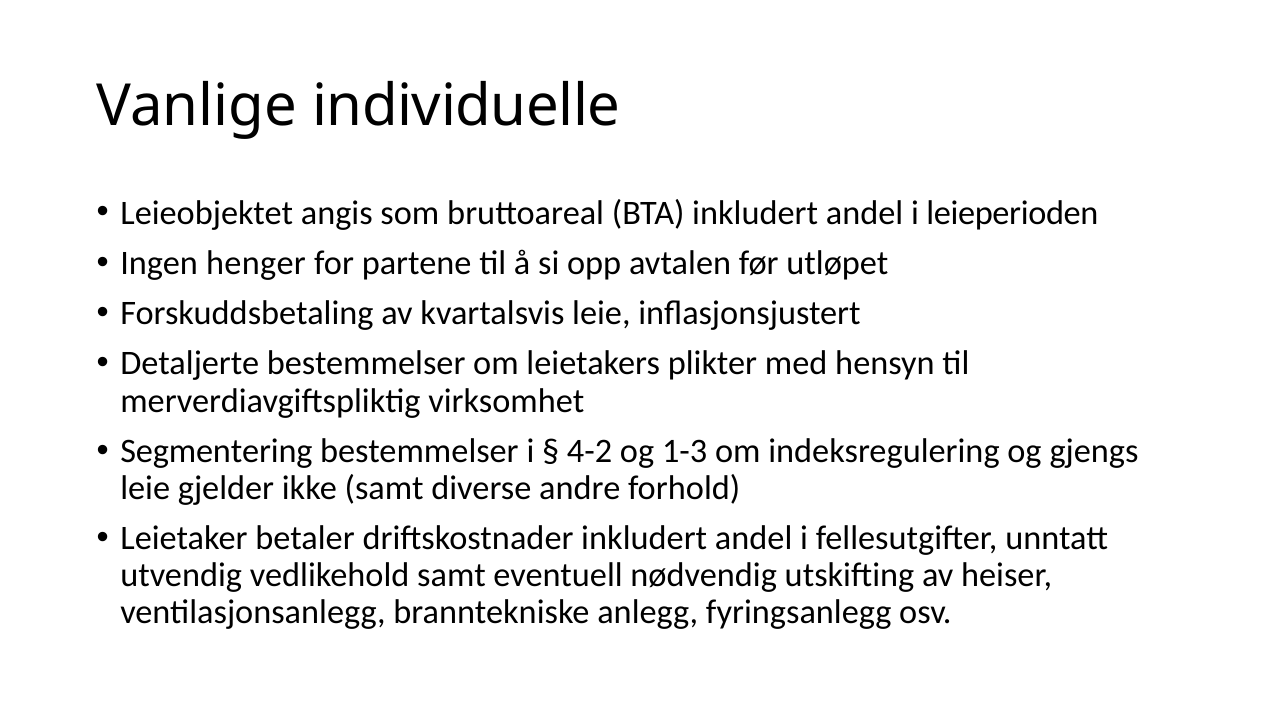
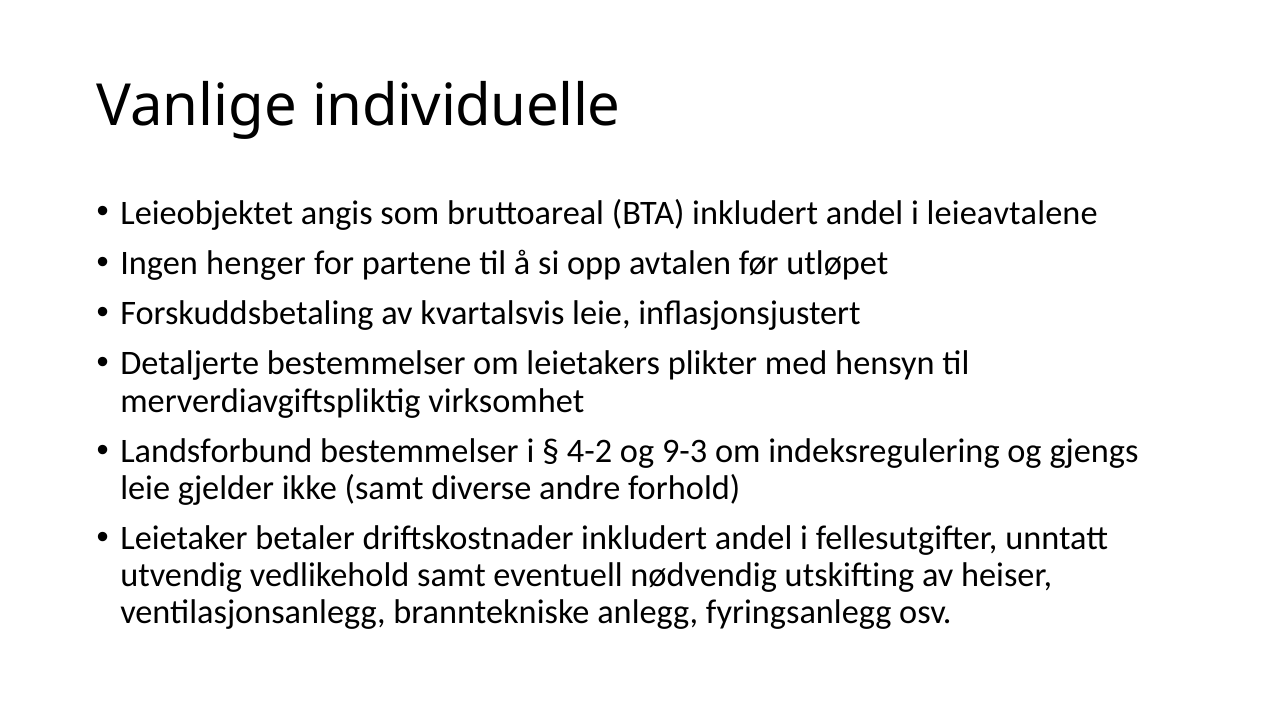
leieperioden: leieperioden -> leieavtalene (1012, 213)
Segmentering: Segmentering -> Landsforbund (216, 451)
1-3: 1-3 -> 9-3 (685, 451)
